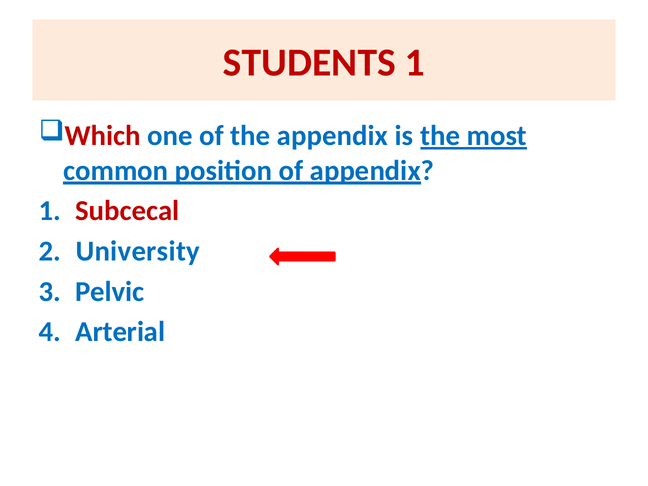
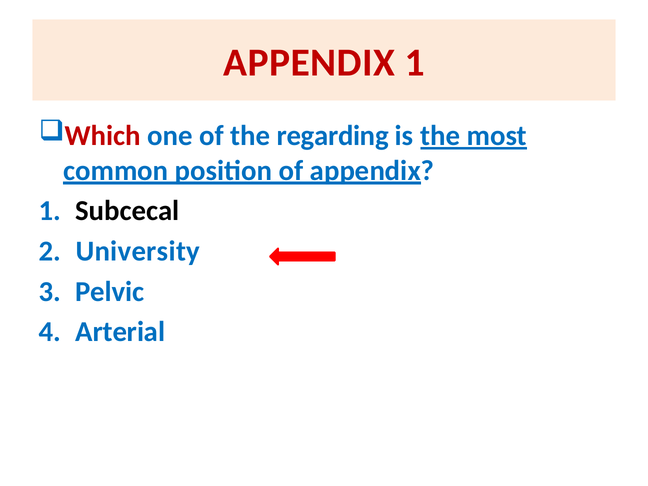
STUDENTS: STUDENTS -> APPENDIX (309, 63)
the appendix: appendix -> regarding (333, 136)
Subcecal colour: red -> black (127, 211)
